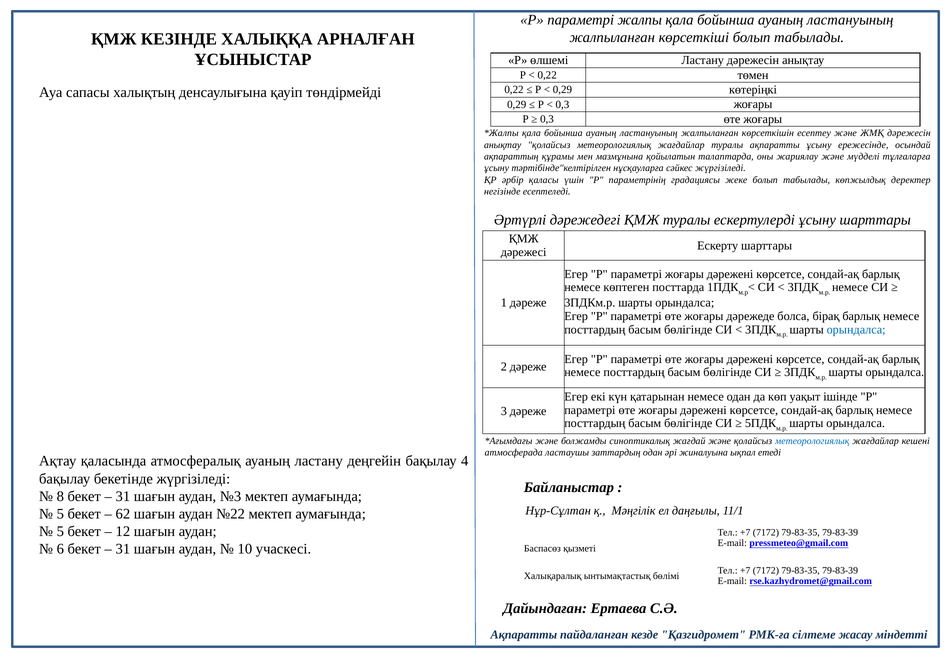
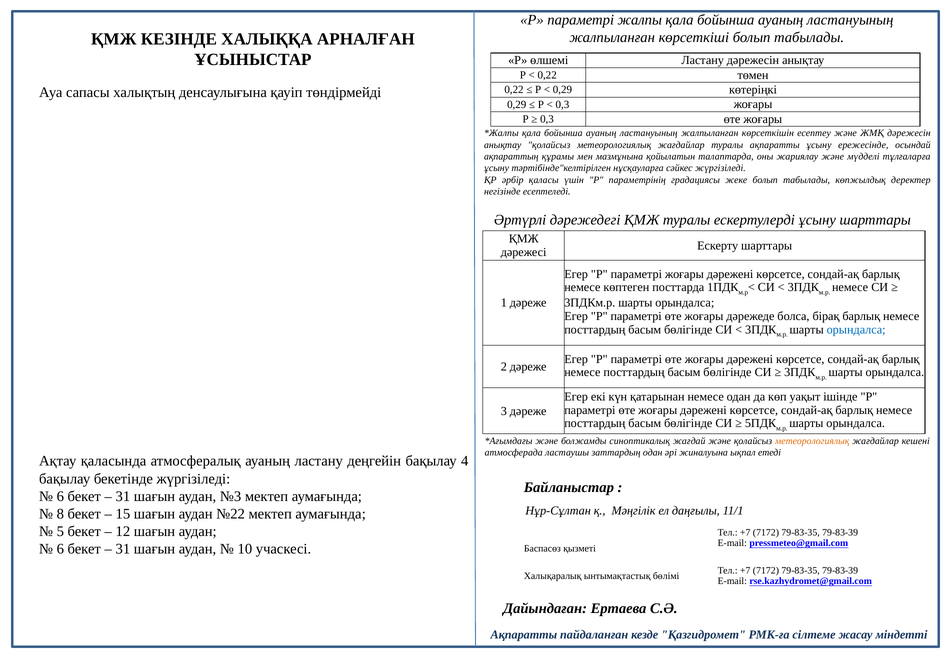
метеорологиялық colour: blue -> orange (812, 441)
8: 8 -> 6 (60, 497)
5: 5 -> 8 (60, 514)
62: 62 -> 15 (123, 514)
